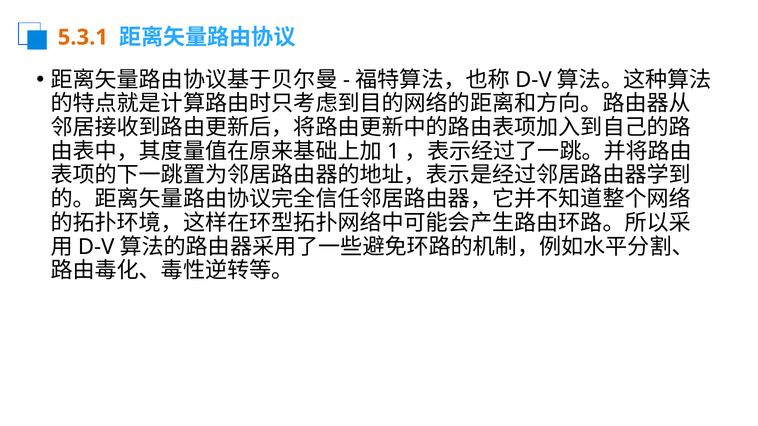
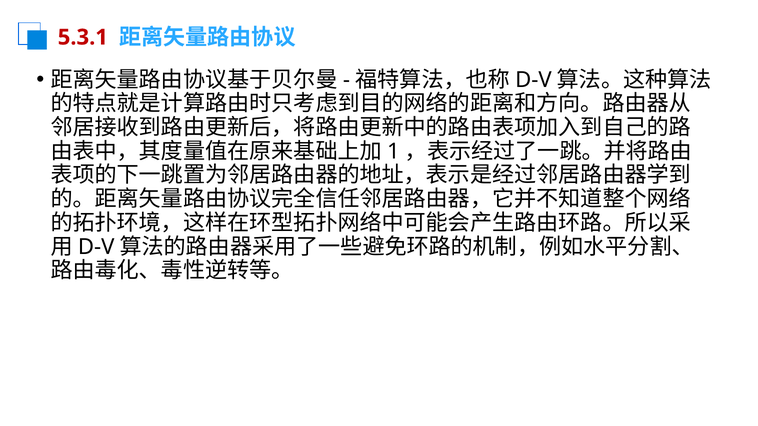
5.3.1 colour: orange -> red (83, 37)
